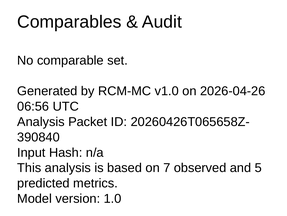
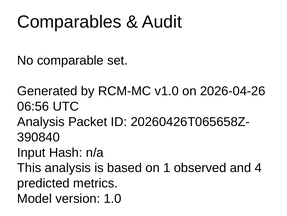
7: 7 -> 1 (167, 167)
5: 5 -> 4 (258, 167)
